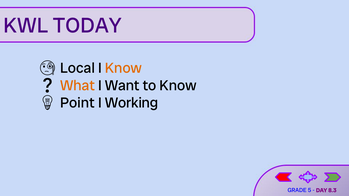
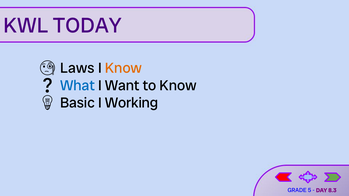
Local: Local -> Laws (77, 68)
What colour: orange -> blue (77, 86)
Point: Point -> Basic (77, 103)
